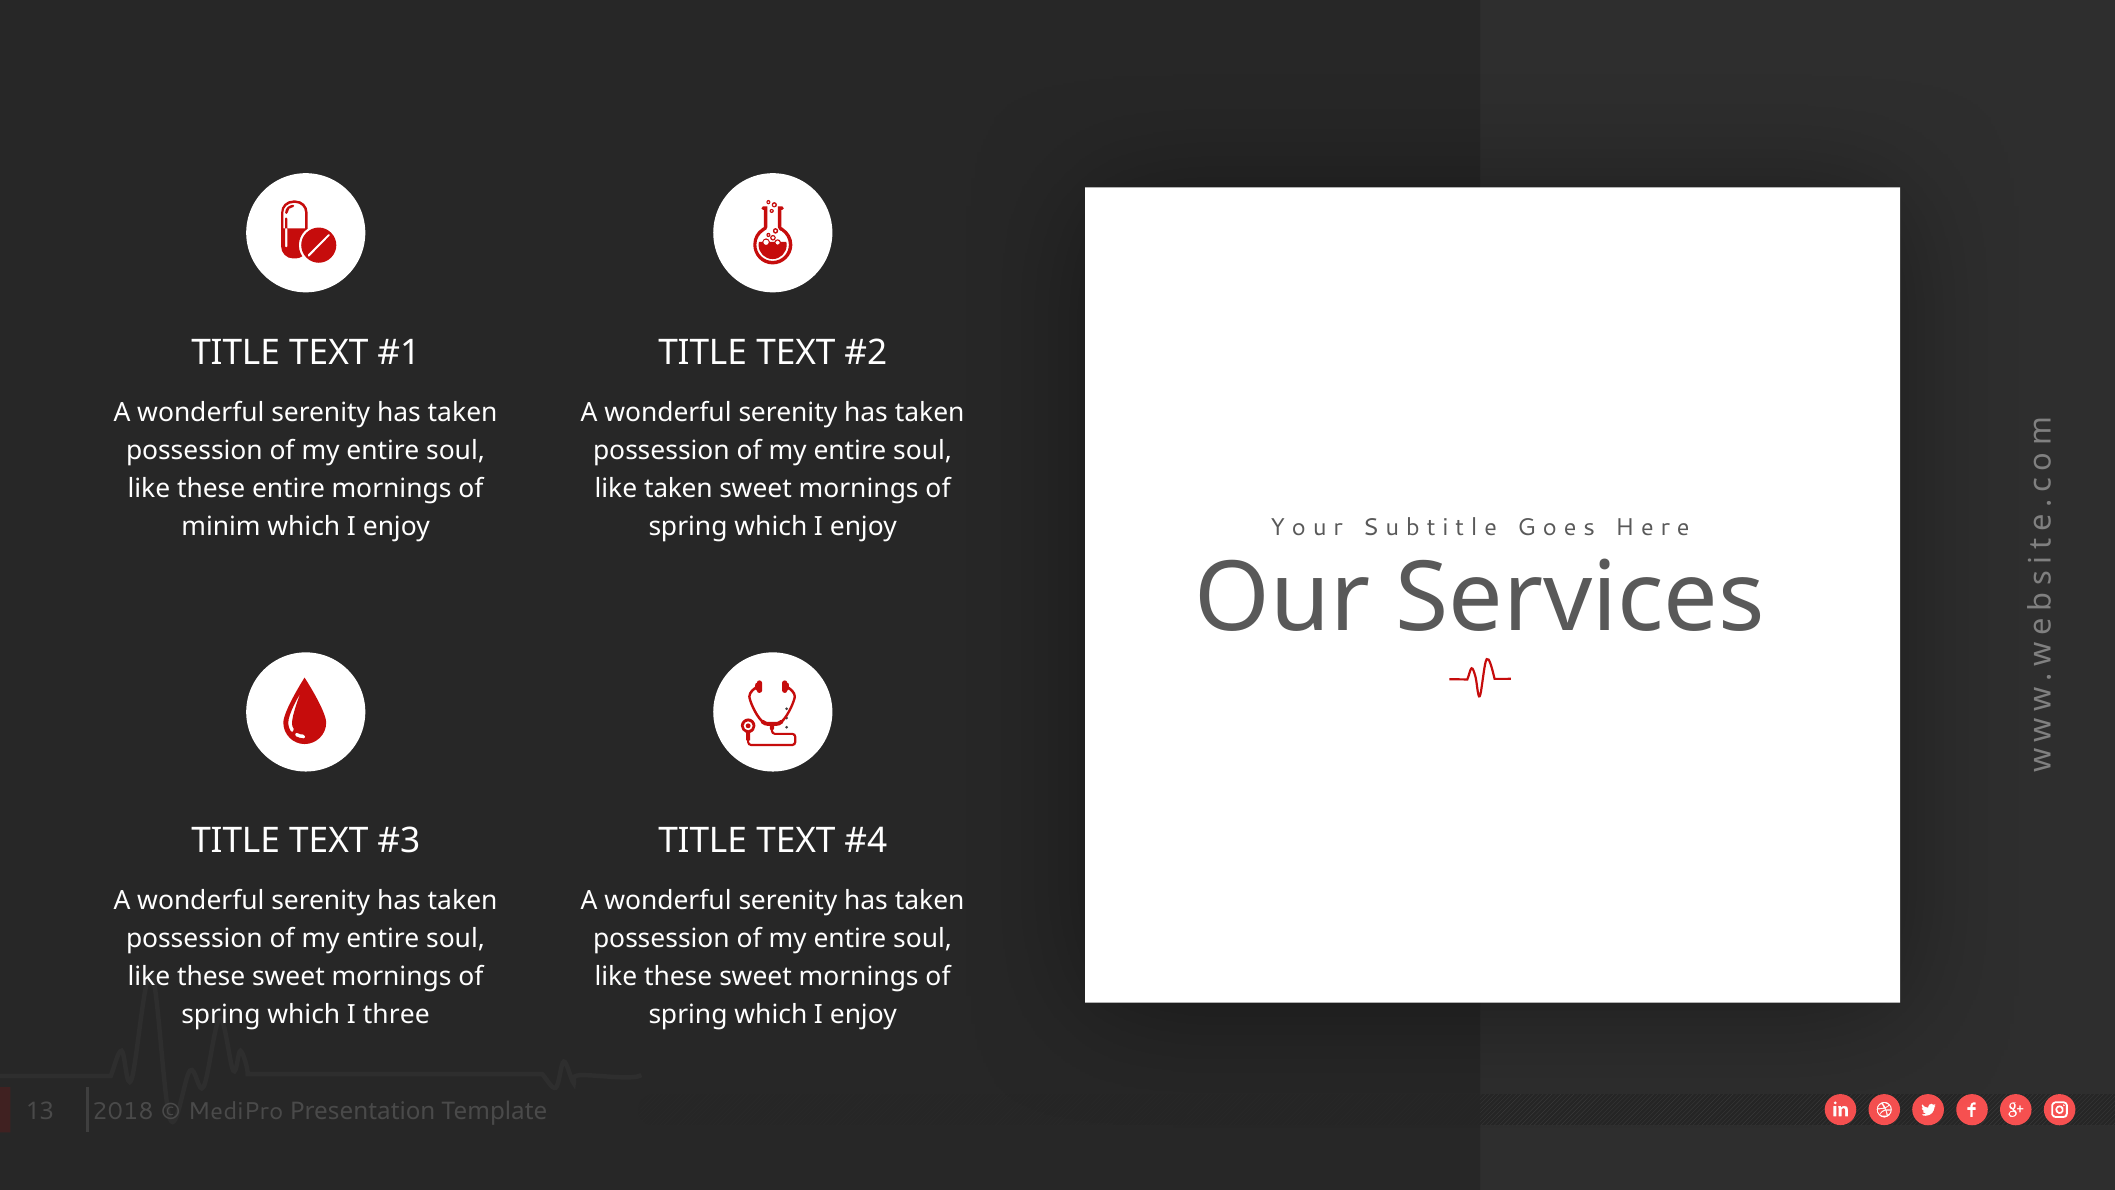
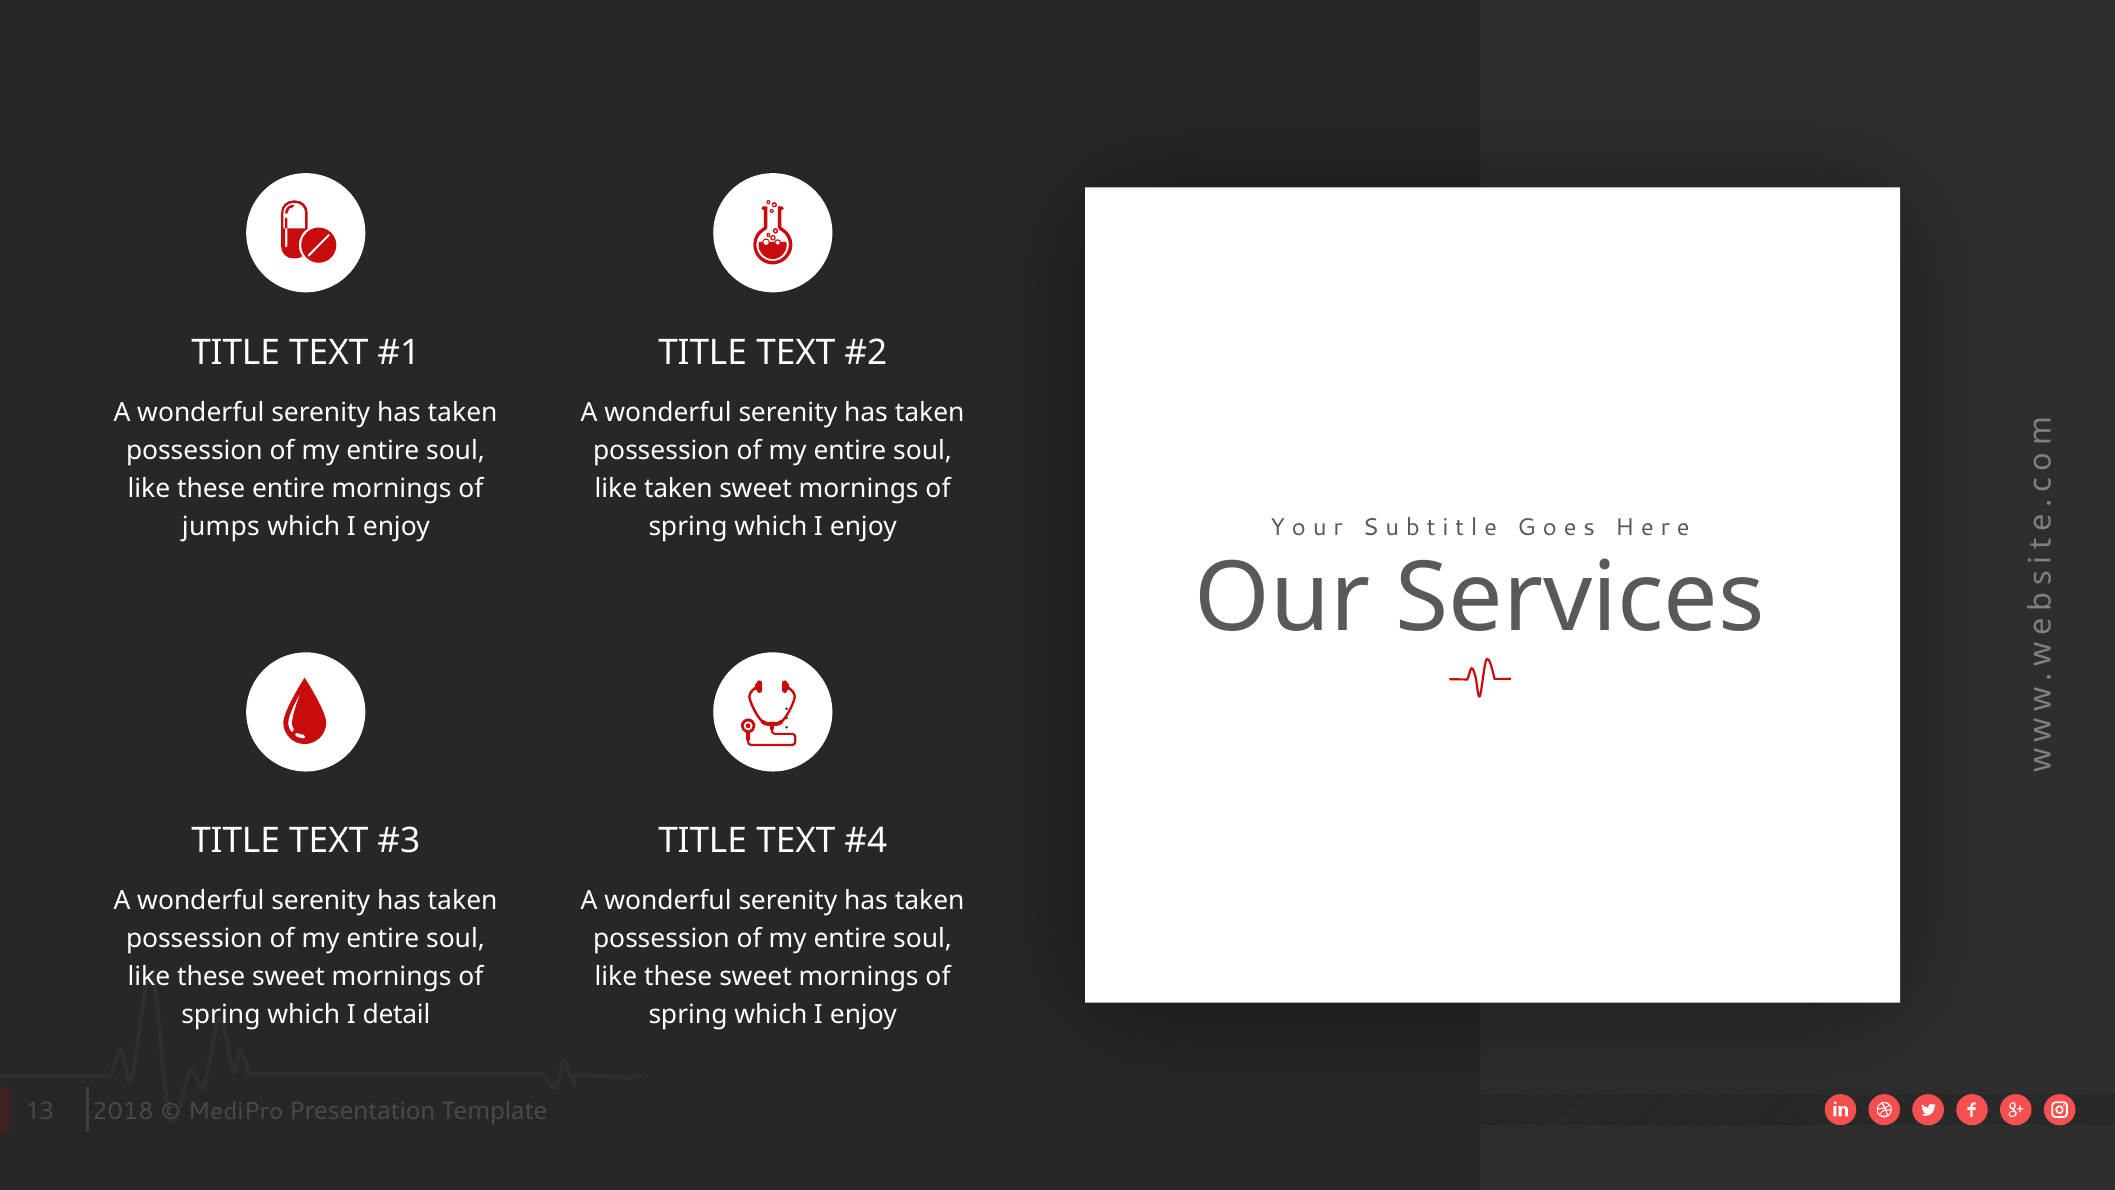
minim: minim -> jumps (221, 527)
three: three -> detail (396, 1014)
